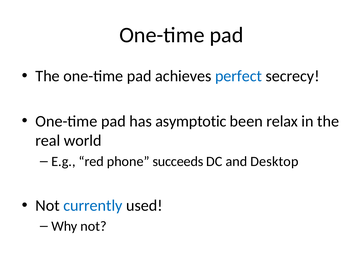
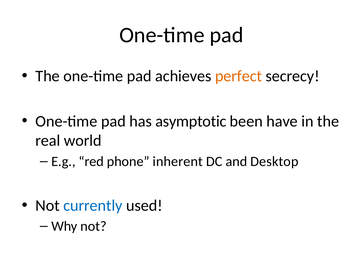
perfect colour: blue -> orange (238, 76)
relax: relax -> have (282, 121)
succeeds: succeeds -> inherent (178, 162)
